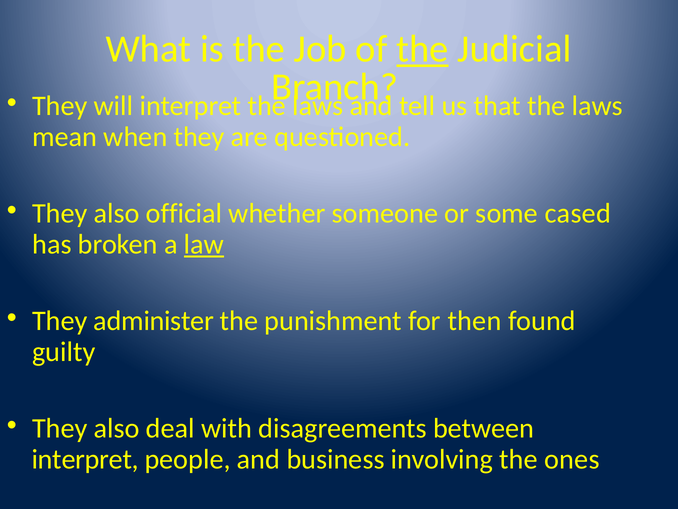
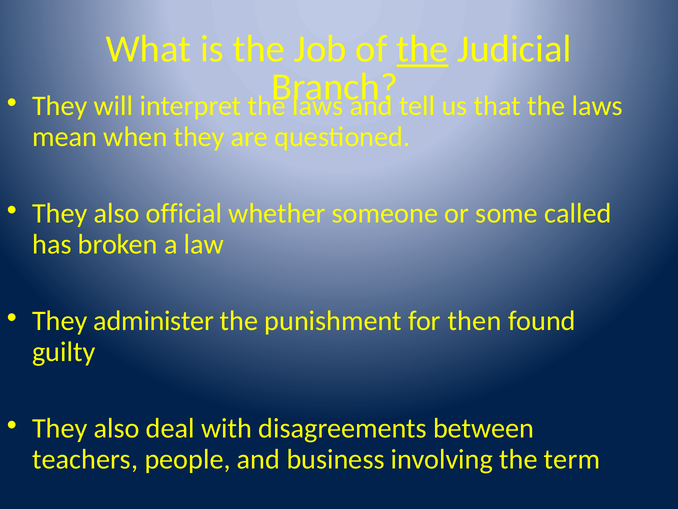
cased: cased -> called (578, 213)
law underline: present -> none (204, 244)
interpret: interpret -> teachers (85, 459)
ones: ones -> term (572, 459)
